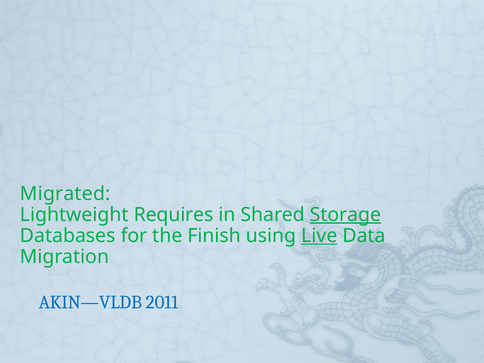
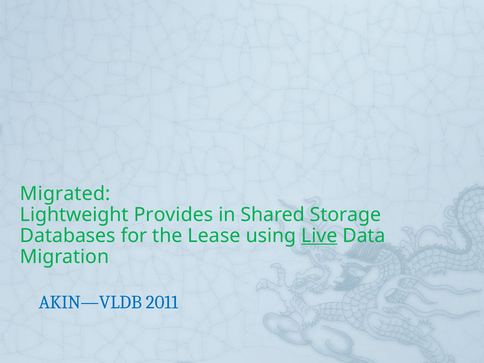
Requires: Requires -> Provides (173, 215)
Storage underline: present -> none (346, 215)
Finish: Finish -> Lease (214, 236)
